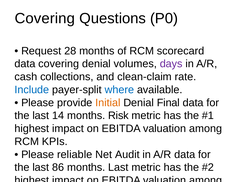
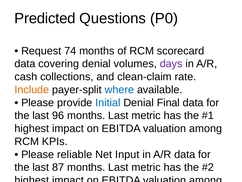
Covering: Covering -> Predicted (45, 18)
28: 28 -> 74 (70, 51)
Include colour: blue -> orange (32, 89)
Initial colour: orange -> blue (108, 102)
14: 14 -> 96 (58, 115)
Risk: Risk -> Last (118, 115)
Audit: Audit -> Input (127, 154)
86: 86 -> 87 (58, 167)
